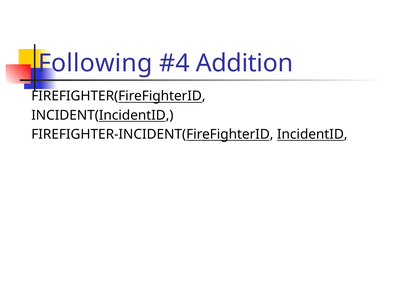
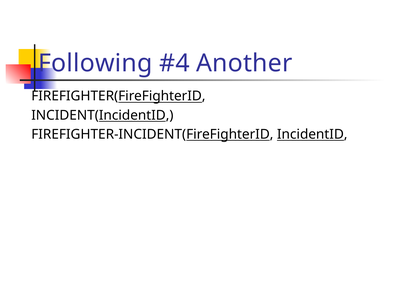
Addition: Addition -> Another (244, 63)
